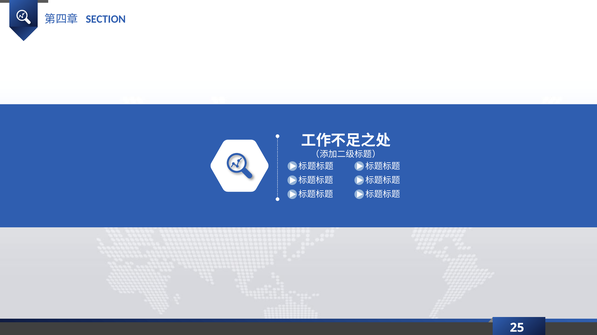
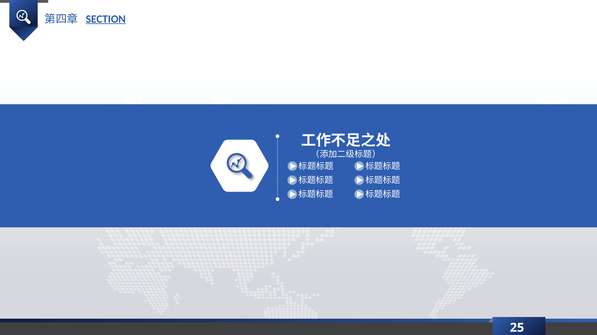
SECTION underline: none -> present (106, 19)
